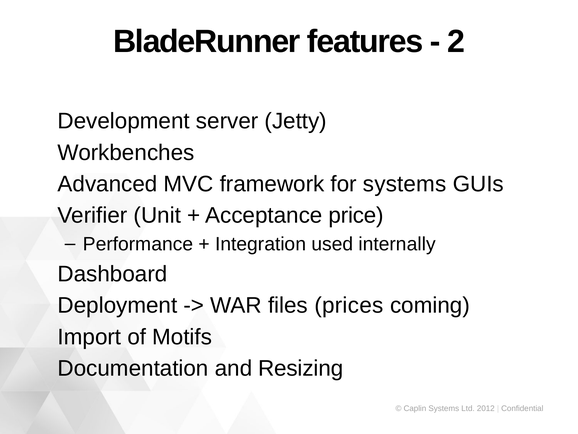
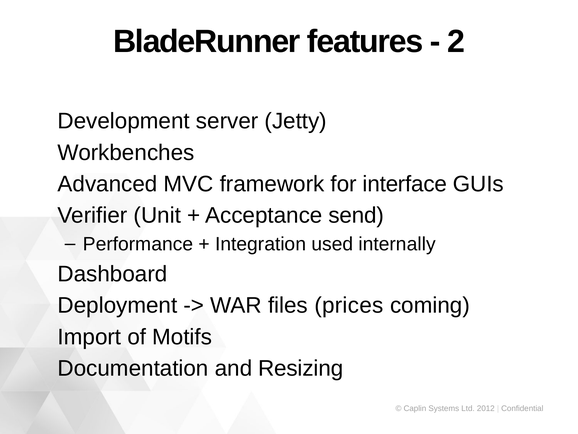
for systems: systems -> interface (405, 184)
price: price -> send (356, 215)
